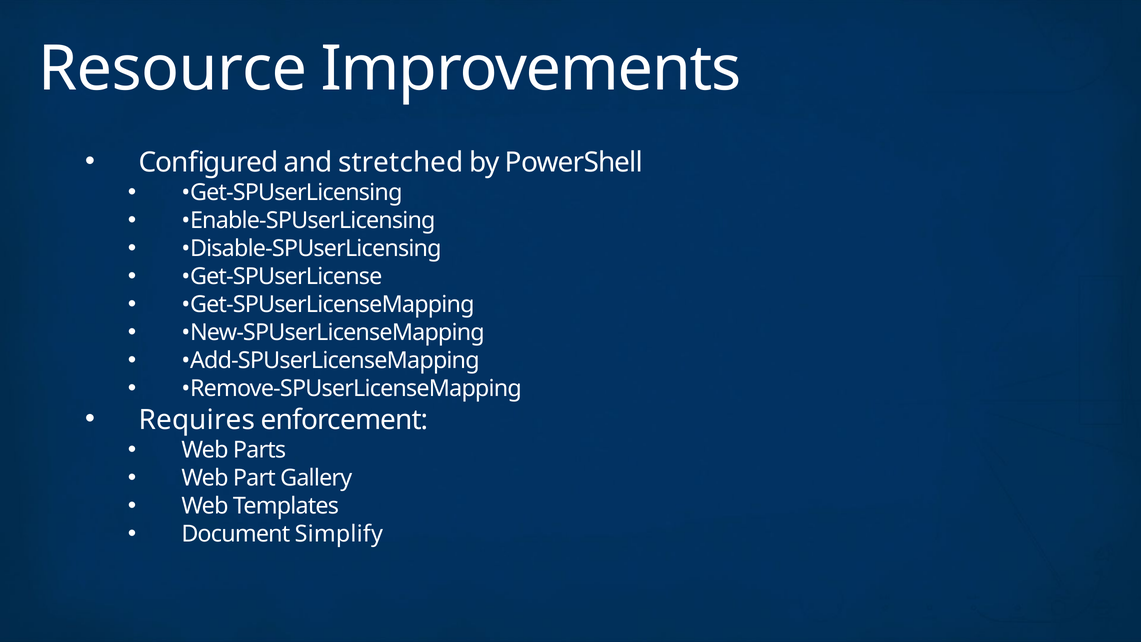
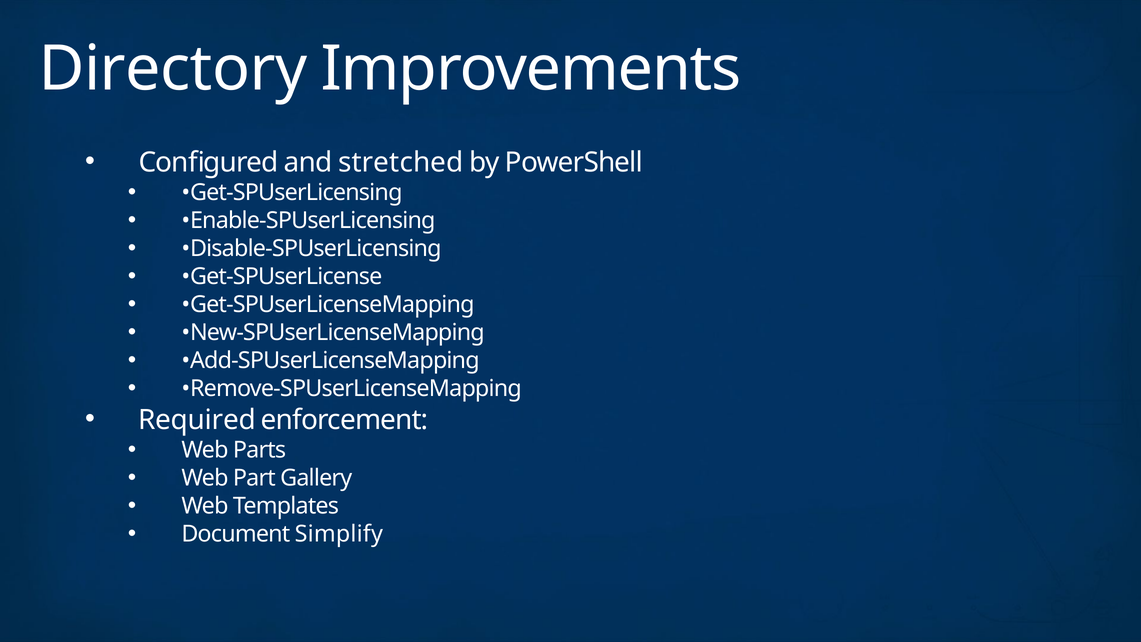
Resource: Resource -> Directory (173, 69)
Requires: Requires -> Required (197, 420)
